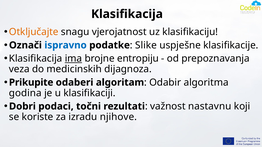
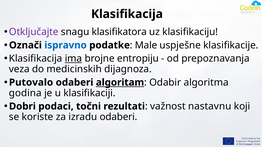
Otključajte colour: orange -> purple (34, 32)
vjerojatnost: vjerojatnost -> klasifikatora (119, 32)
Slike: Slike -> Male (146, 45)
Prikupite: Prikupite -> Putovalo (31, 83)
algoritam underline: none -> present (120, 83)
izradu njihove: njihove -> odaberi (118, 117)
